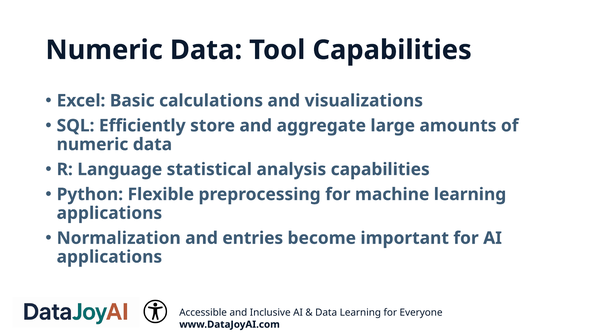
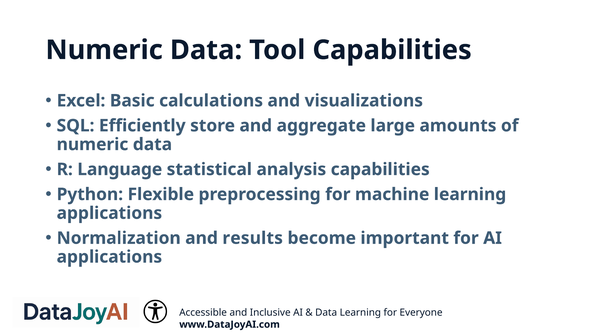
entries: entries -> results (253, 238)
